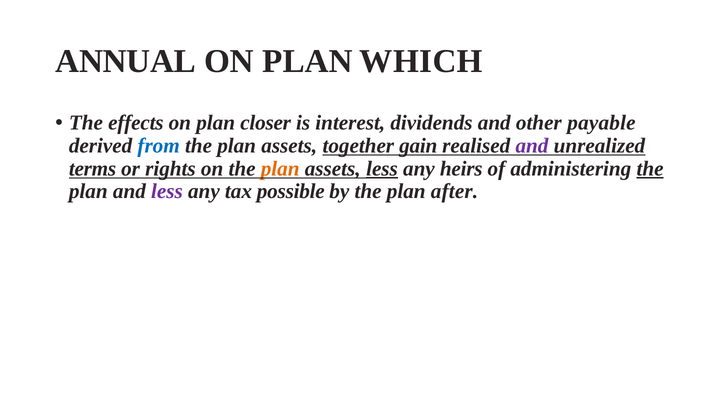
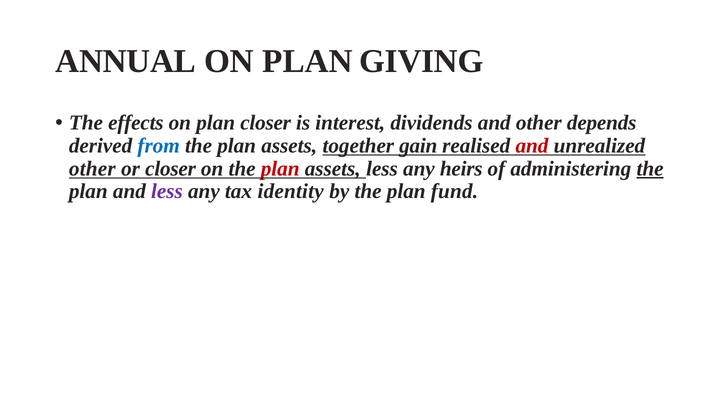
WHICH: WHICH -> GIVING (421, 61)
payable: payable -> depends (602, 123)
and colour: purple -> red (532, 146)
terms: terms -> other (92, 168)
or rights: rights -> closer (171, 168)
plan colour: orange -> red (280, 168)
less underline: present -> none (382, 168)
possible: possible -> identity (291, 191)
after: after -> fund (455, 191)
